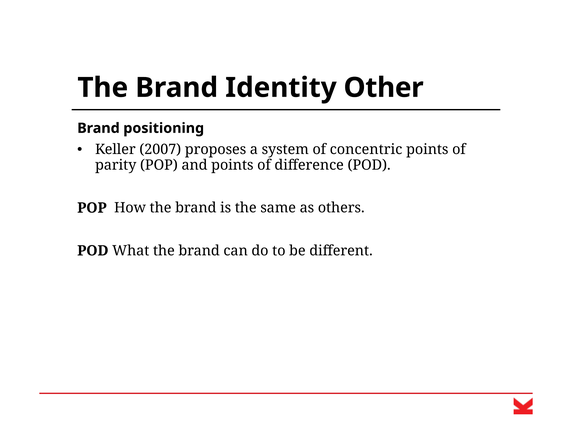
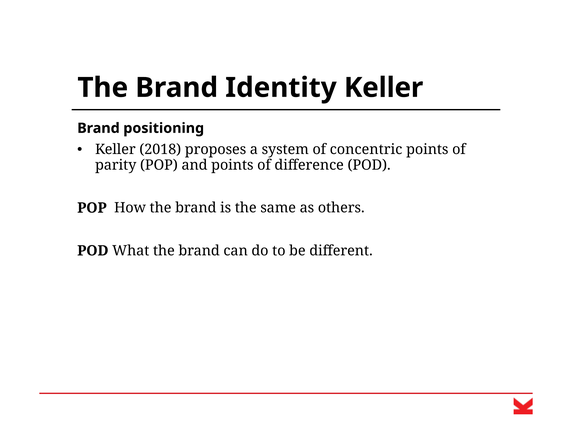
Identity Other: Other -> Keller (384, 88)
2007: 2007 -> 2018 (160, 150)
